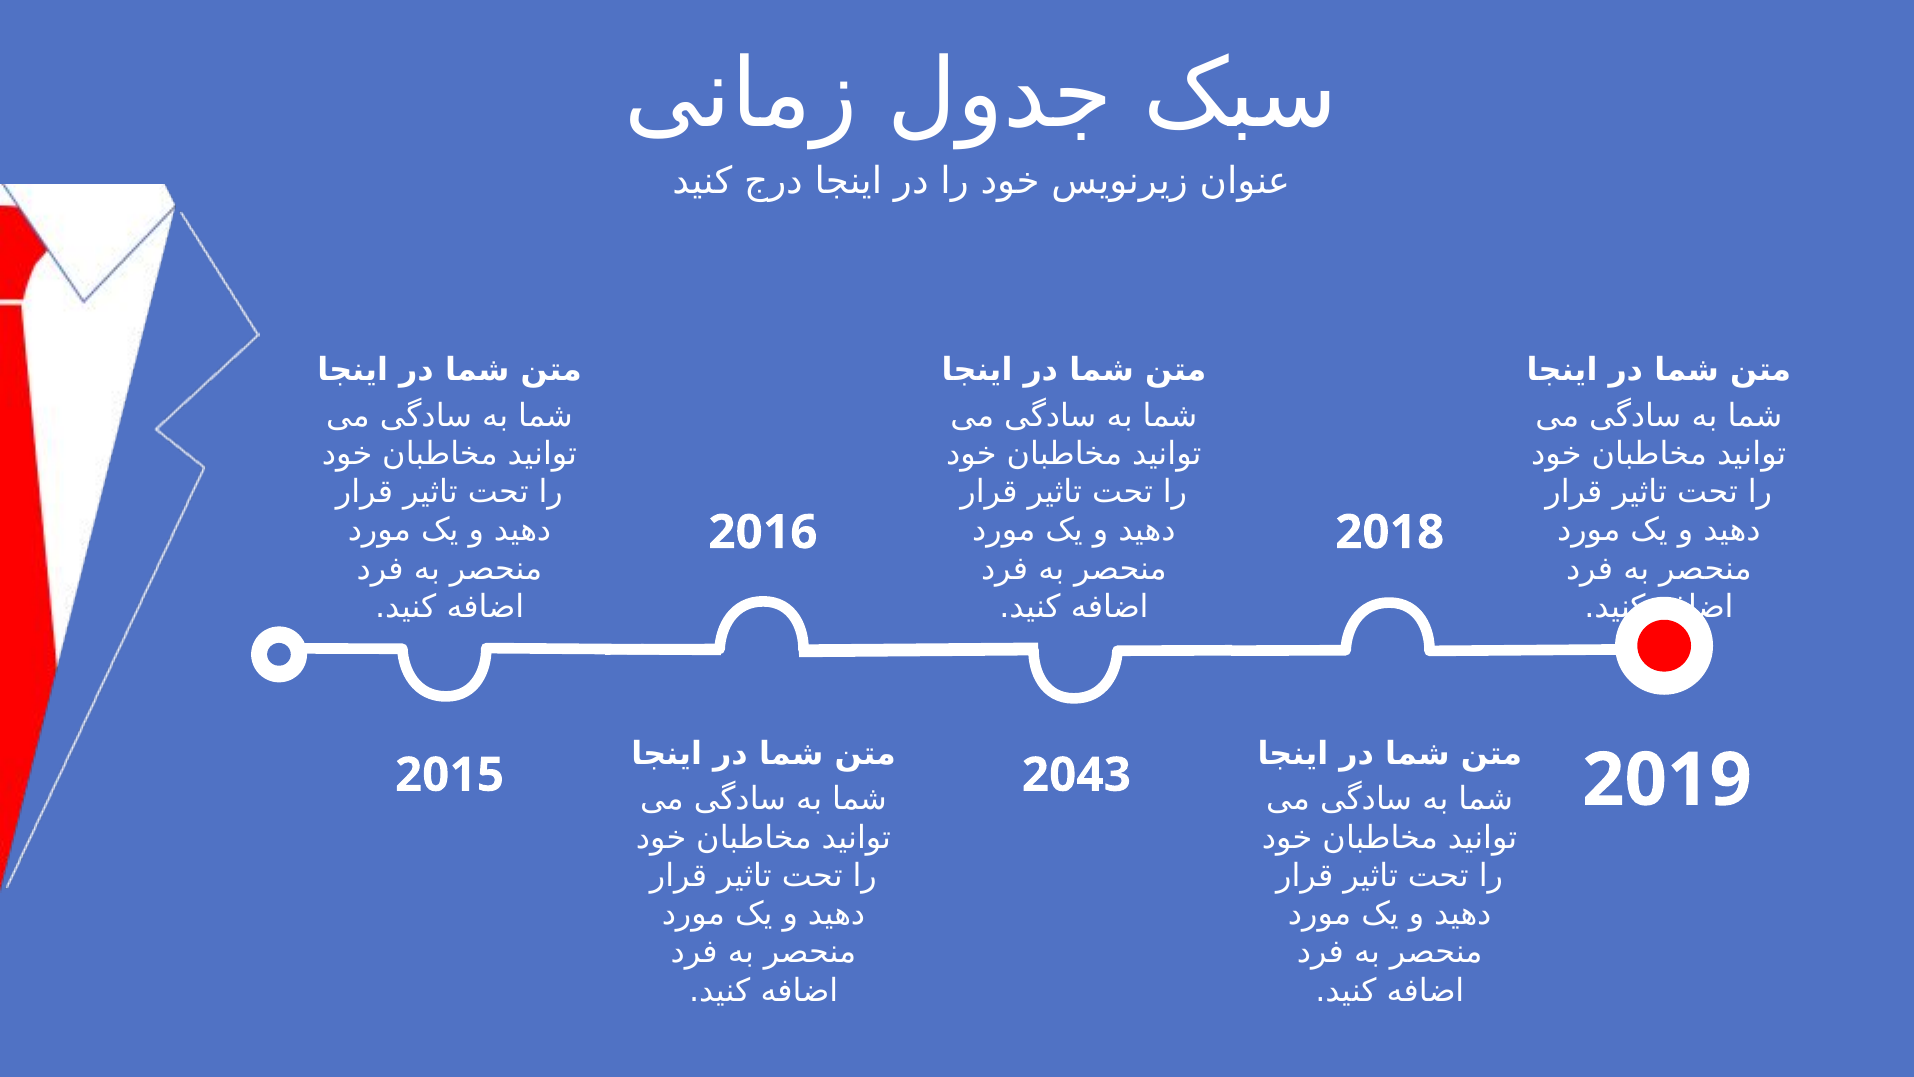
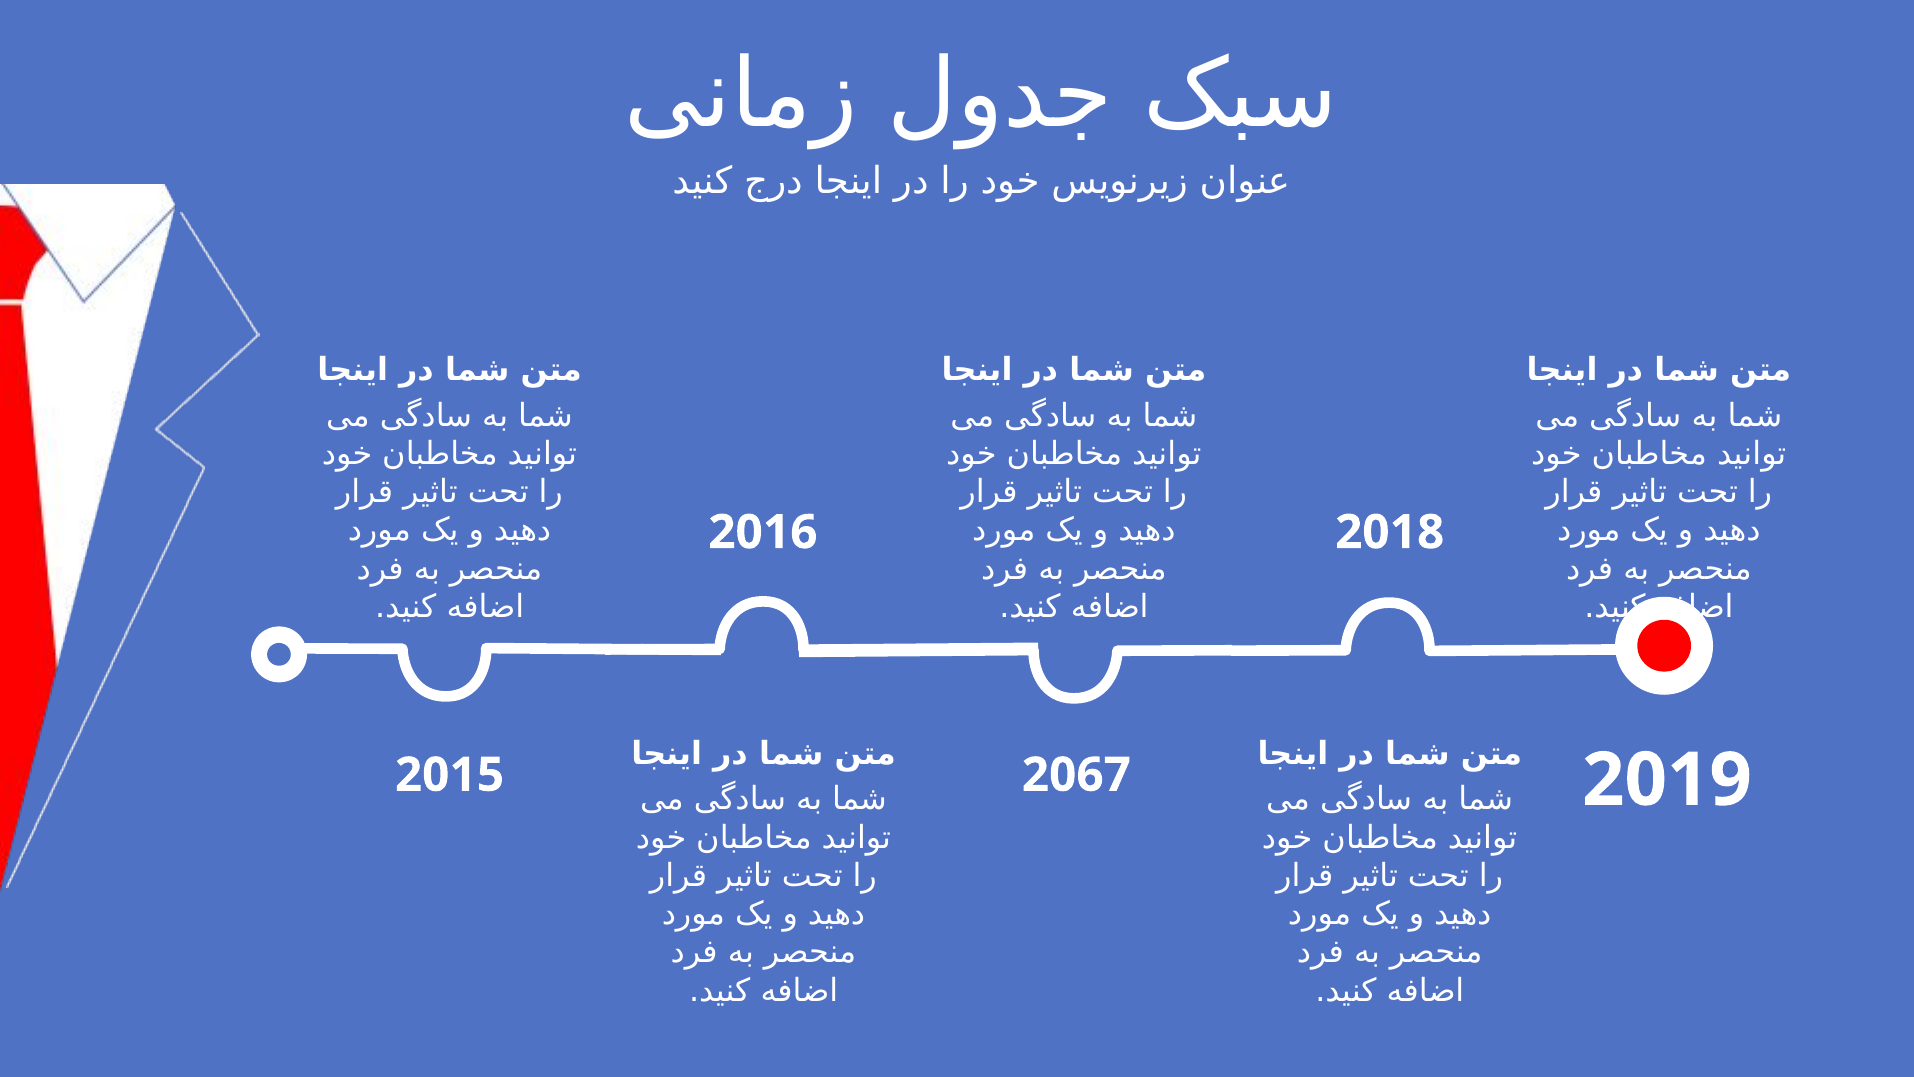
2043: 2043 -> 2067 (1076, 775)
